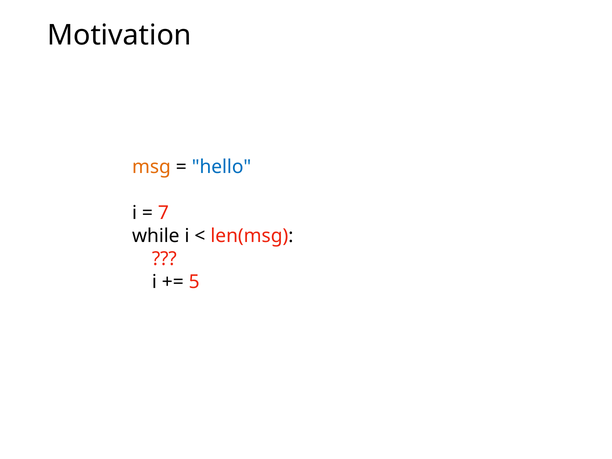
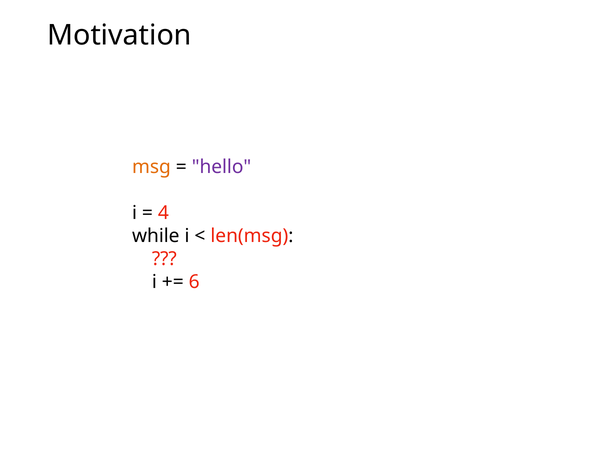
hello colour: blue -> purple (222, 167)
7: 7 -> 4 (163, 213)
5: 5 -> 6 (194, 282)
